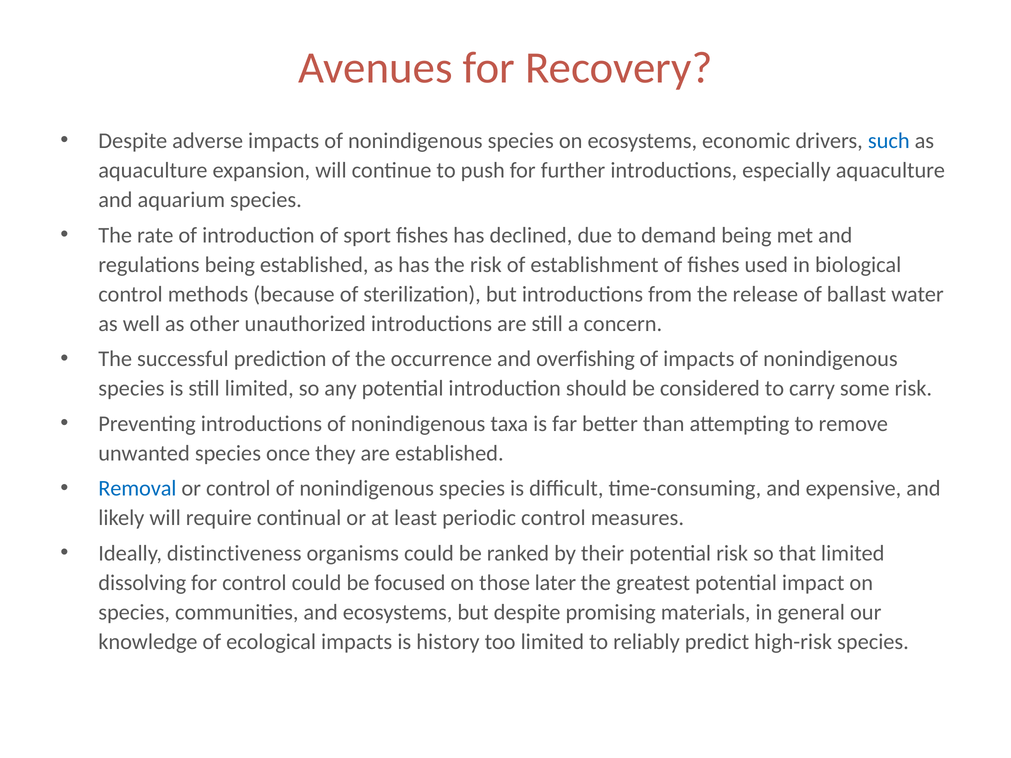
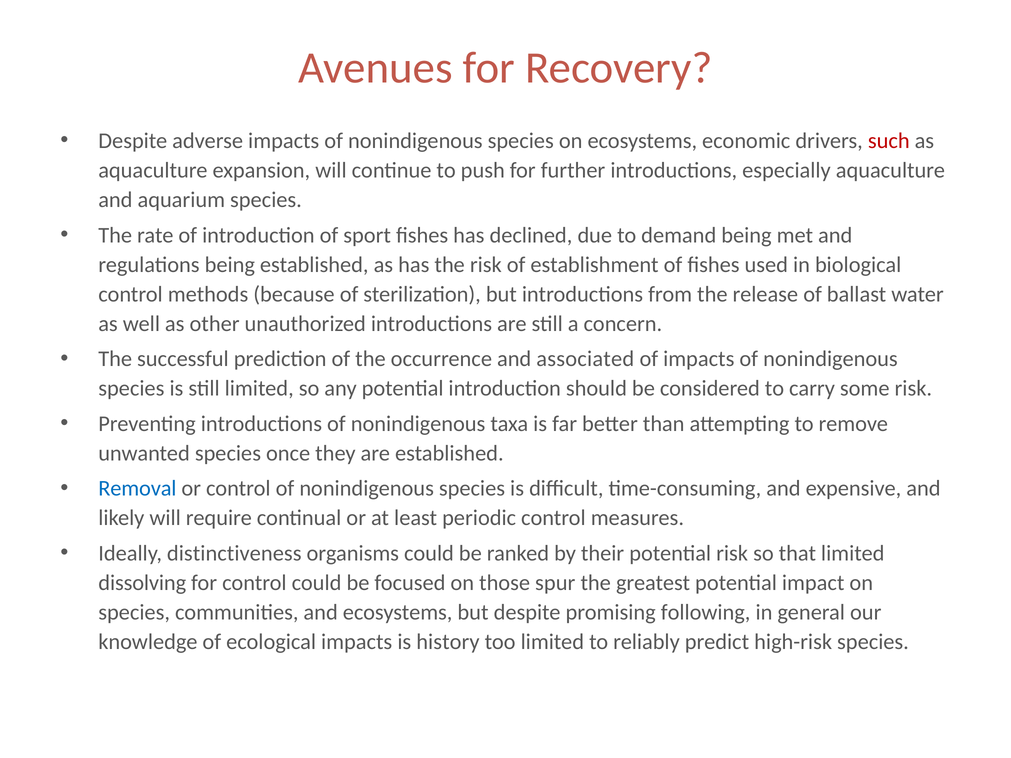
such colour: blue -> red (889, 141)
overfishing: overfishing -> associated (585, 359)
later: later -> spur (555, 583)
materials: materials -> following (706, 613)
